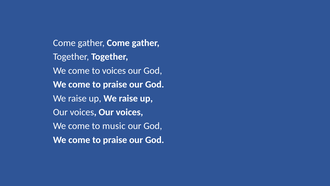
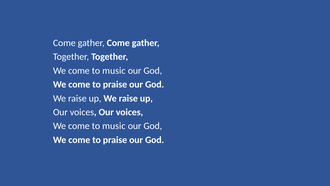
voices: voices -> music (114, 70)
